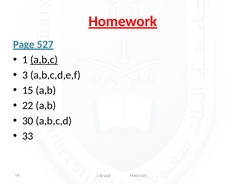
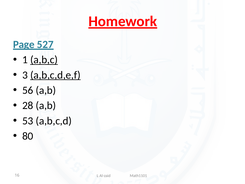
a,b,c,d,e,f underline: none -> present (55, 75)
15: 15 -> 56 (28, 90)
22: 22 -> 28 (28, 105)
30: 30 -> 53 (28, 121)
33: 33 -> 80 (28, 136)
